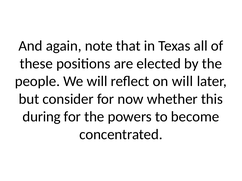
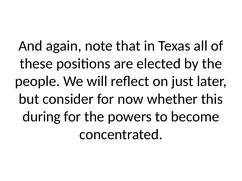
on will: will -> just (183, 82)
